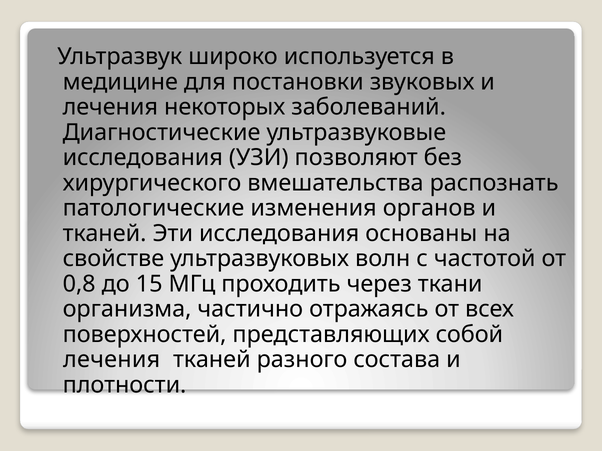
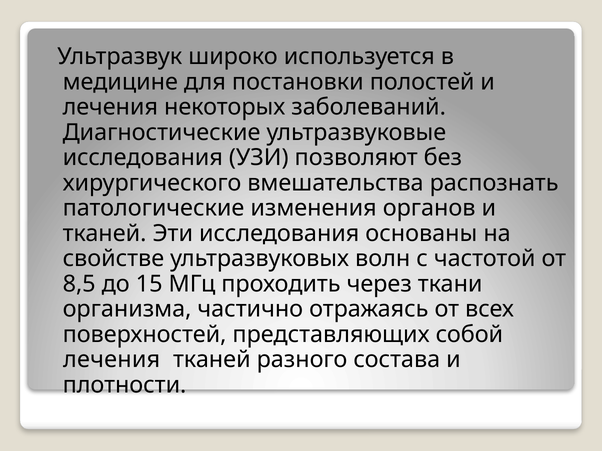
звуковых: звуковых -> полостей (422, 82)
0,8: 0,8 -> 8,5 (79, 284)
